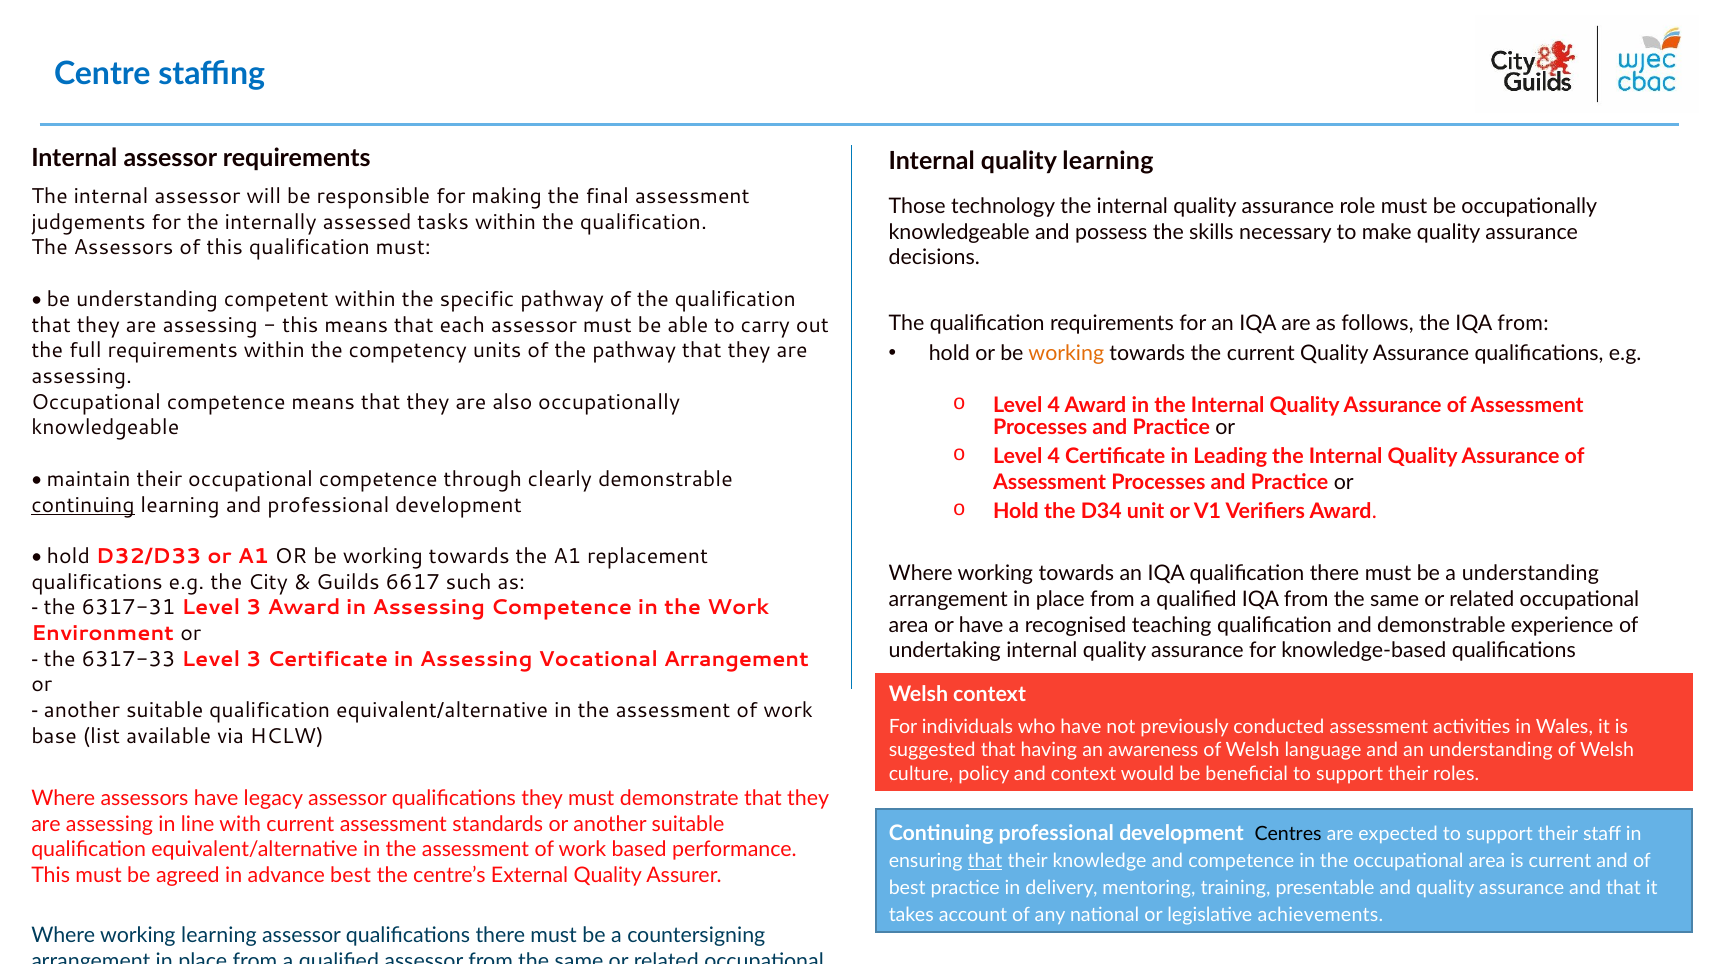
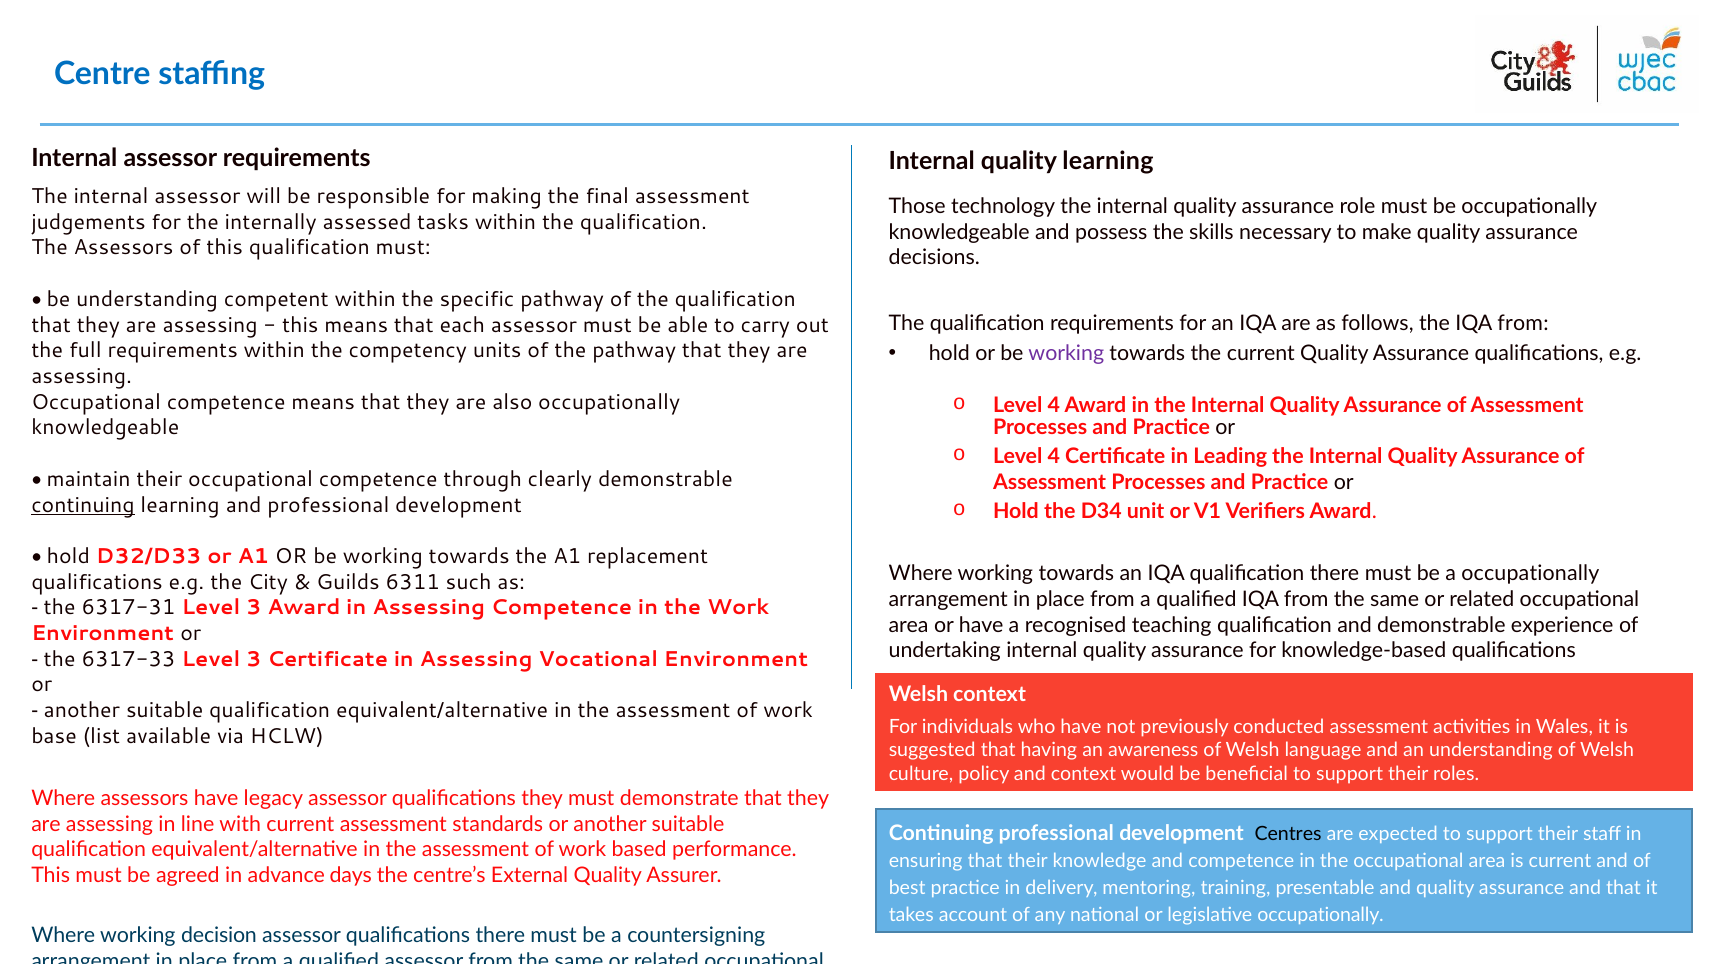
working colour: orange -> purple (1066, 354)
a understanding: understanding -> occupationally (1530, 573)
6617: 6617 -> 6311 (413, 582)
Vocational Arrangement: Arrangement -> Environment (736, 659)
that underline: present -> none (985, 861)
advance best: best -> days (351, 875)
legislative achievements: achievements -> occupationally (1321, 915)
working learning: learning -> decision (219, 935)
